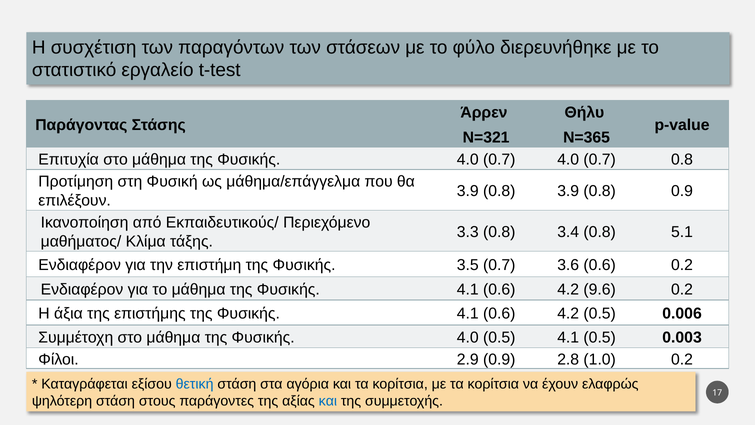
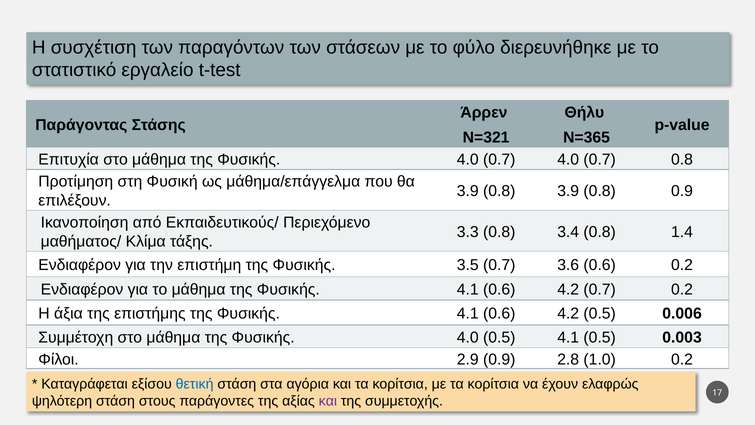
5.1: 5.1 -> 1.4 (682, 232)
4.2 9.6: 9.6 -> 0.7 (600, 289)
και colour: blue -> purple (328, 401)
